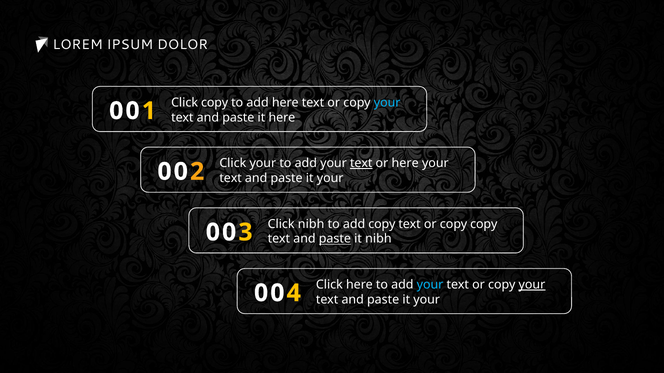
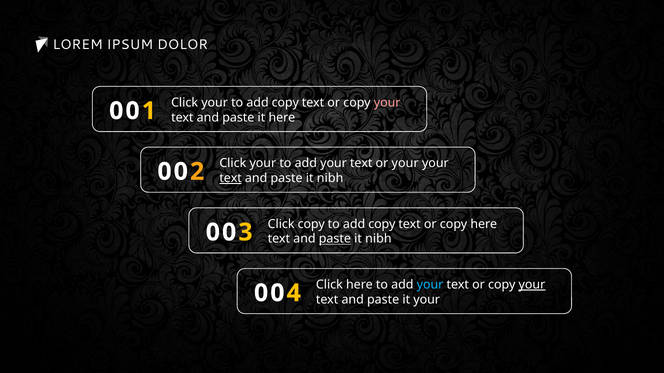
copy: copy -> your (215, 103)
here: here -> copy (285, 103)
your colour: light blue -> pink (387, 103)
text underline: present -> none (361, 163)
or here: here -> your (405, 163)
text underline: none -> present (231, 178)
your: your -> nibh (330, 178)
Click nibh: nibh -> copy (311, 224)
copy copy: copy -> here (484, 224)
